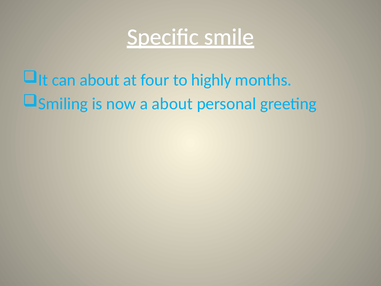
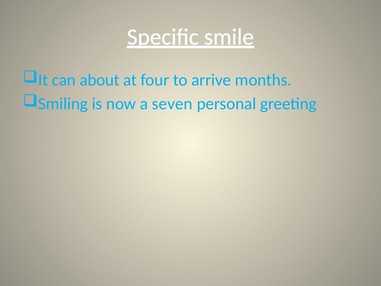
highly: highly -> arrive (211, 80)
a about: about -> seven (172, 104)
